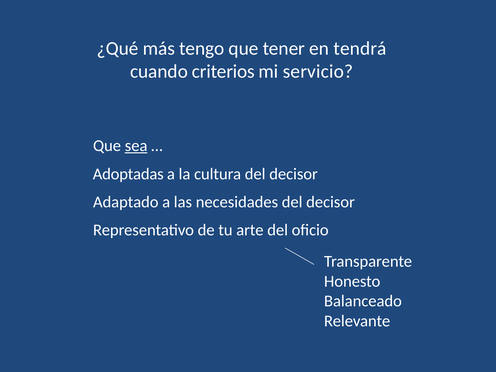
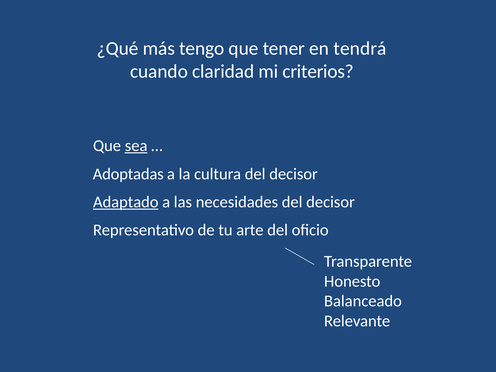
criterios: criterios -> claridad (223, 72)
servicio: servicio -> criterios (318, 72)
Adaptado underline: none -> present (126, 202)
